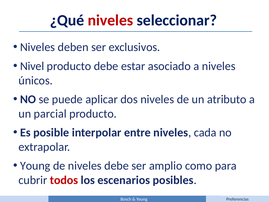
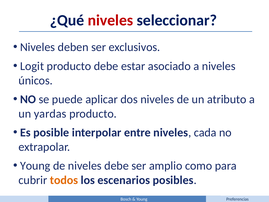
Nivel: Nivel -> Logit (32, 66)
parcial: parcial -> yardas (50, 114)
todos colour: red -> orange (64, 180)
